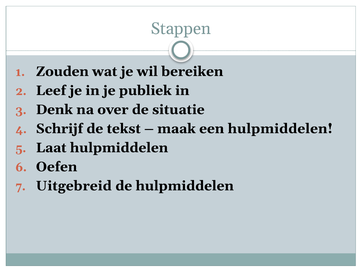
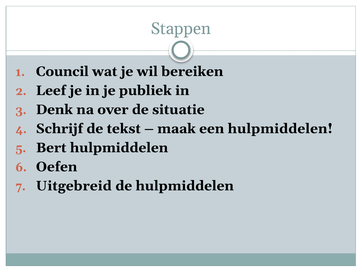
Zouden: Zouden -> Council (62, 71)
Laat: Laat -> Bert (51, 147)
